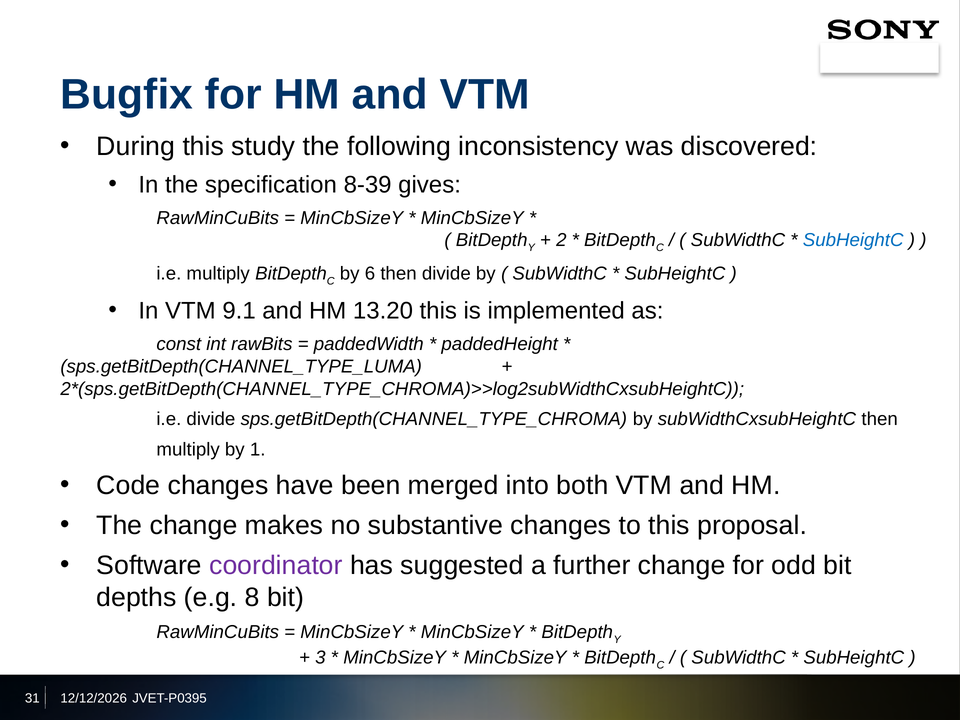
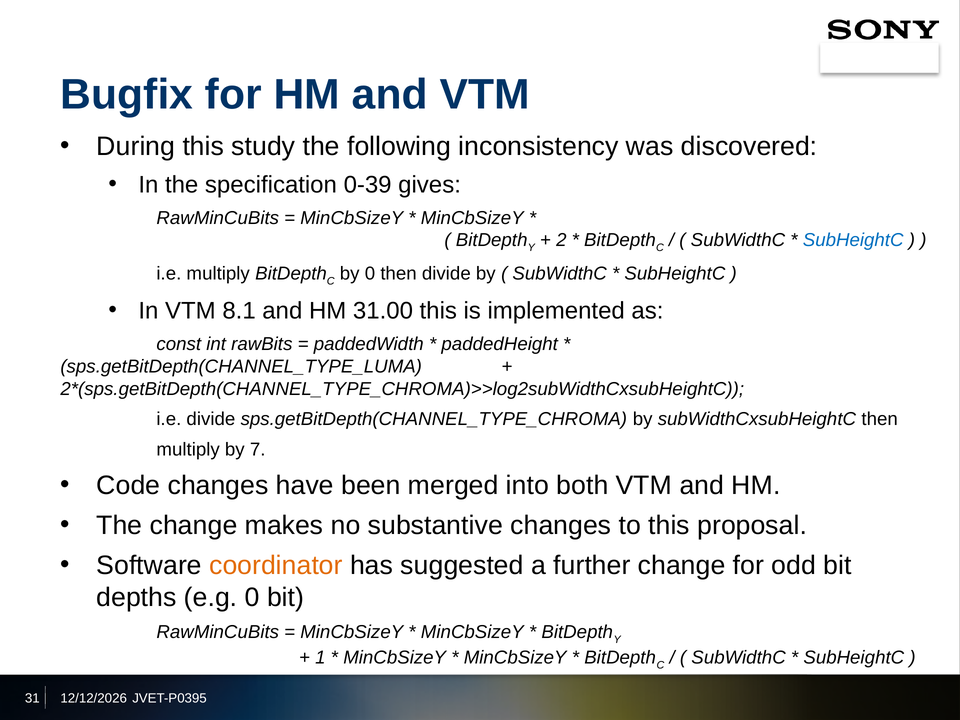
8-39: 8-39 -> 0-39 (368, 185)
by 6: 6 -> 0 (370, 274)
9.1: 9.1 -> 8.1 (239, 311)
13.20: 13.20 -> 31.00 (383, 311)
1: 1 -> 7 (258, 450)
coordinator colour: purple -> orange (276, 566)
e.g 8: 8 -> 0 (252, 598)
3: 3 -> 1 (320, 658)
